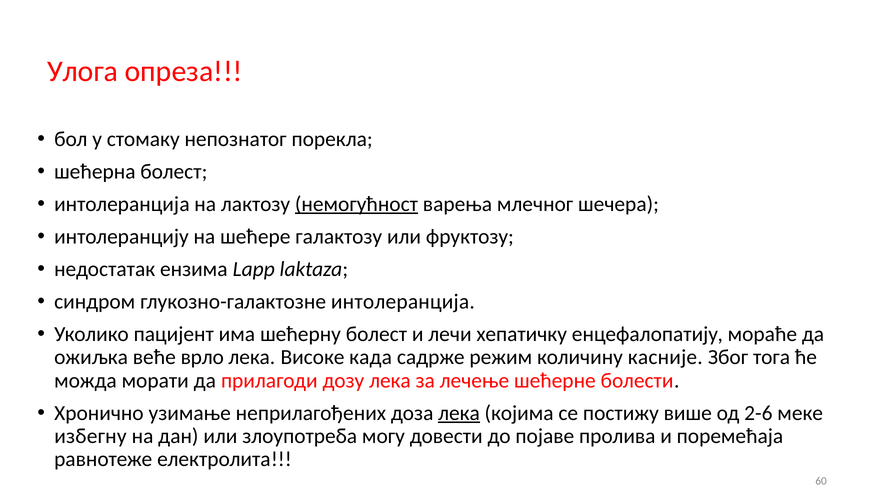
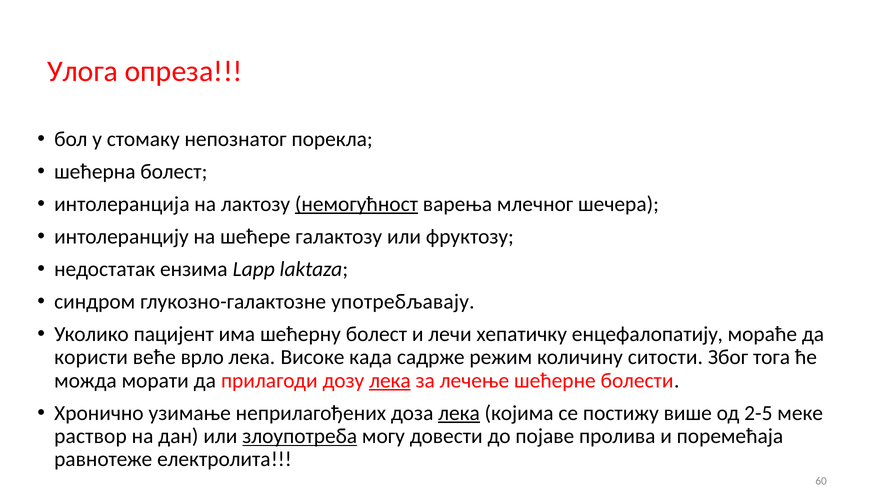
глукозно-галактозне интолеранцијa: интолеранцијa -> употребљавају (403, 301)
ожиљка: ожиљка -> користи (91, 357)
касније: касније -> ситости (665, 357)
лека underline: none -> present (390, 380)
2-6: 2-6 -> 2-5 (758, 413)
избегну: избегну -> раствор (90, 436)
злоупотреба underline: none -> present (300, 436)
